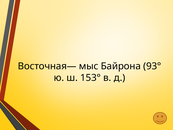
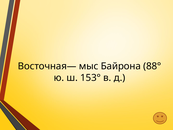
93°: 93° -> 88° (152, 66)
